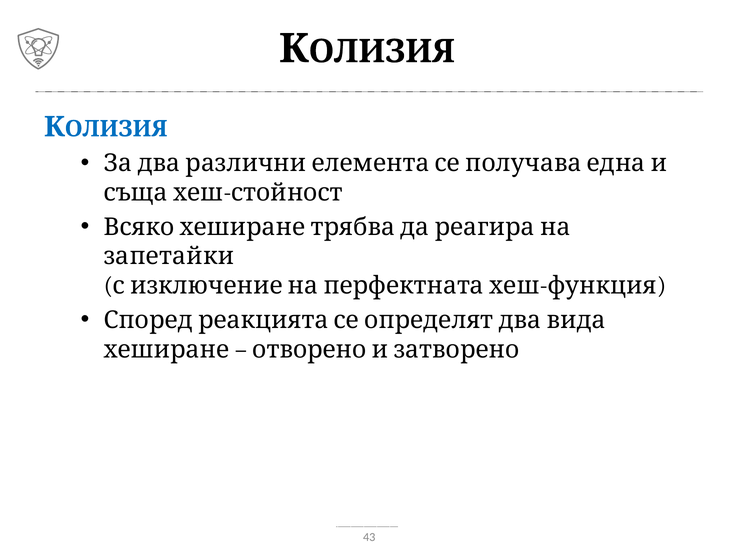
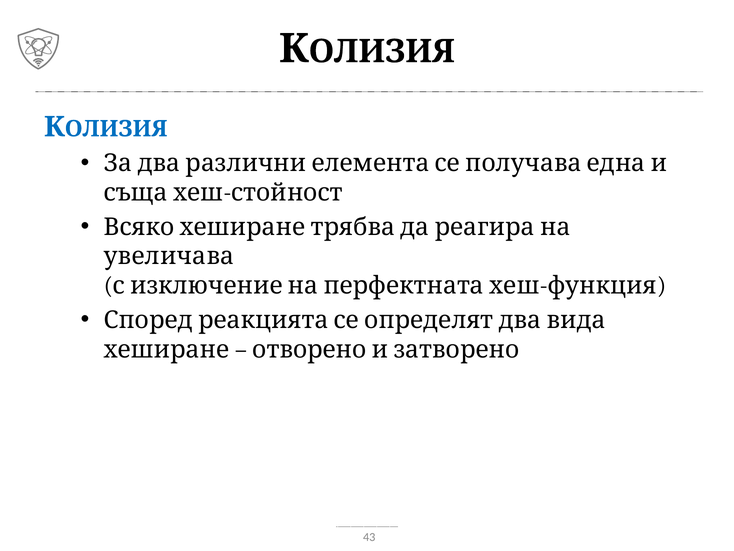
запетайки: запетайки -> увеличава (169, 256)
